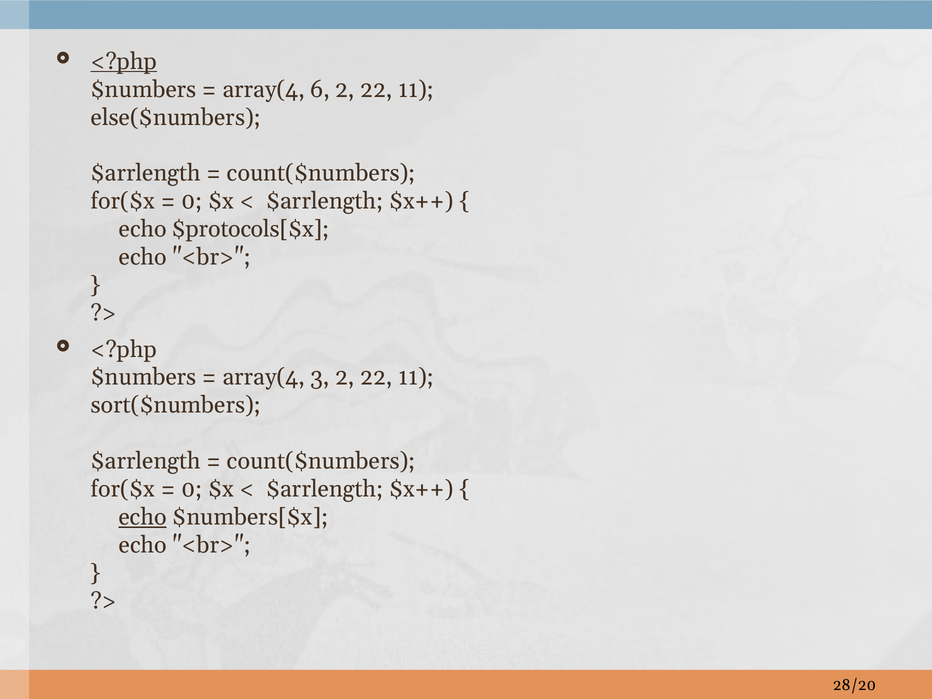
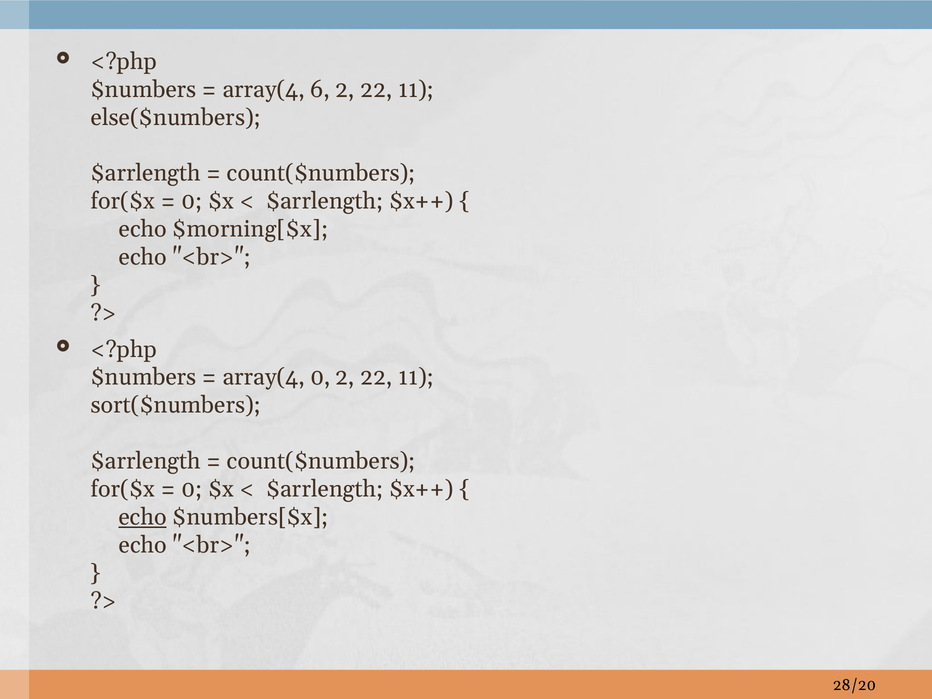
<?php underline: present -> none (124, 61)
$protocols[$x: $protocols[$x -> $morning[$x (250, 229)
array(4 3: 3 -> 0 (320, 377)
